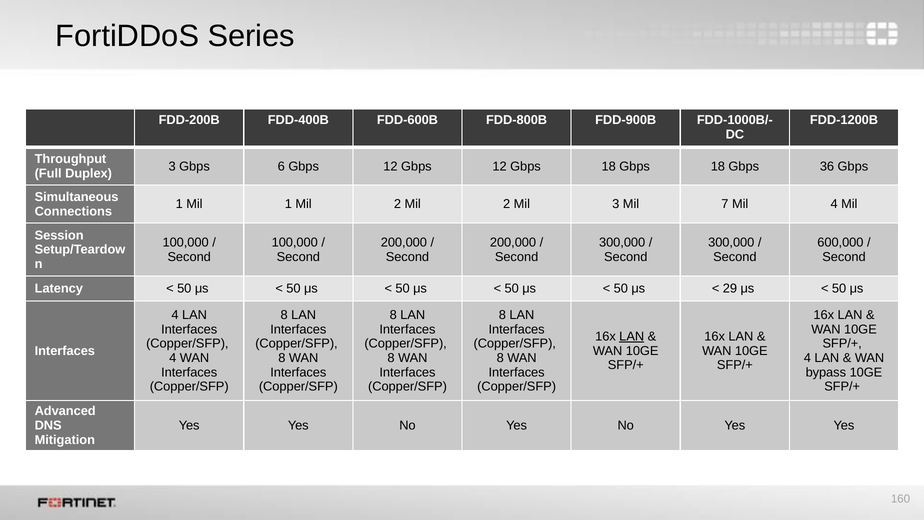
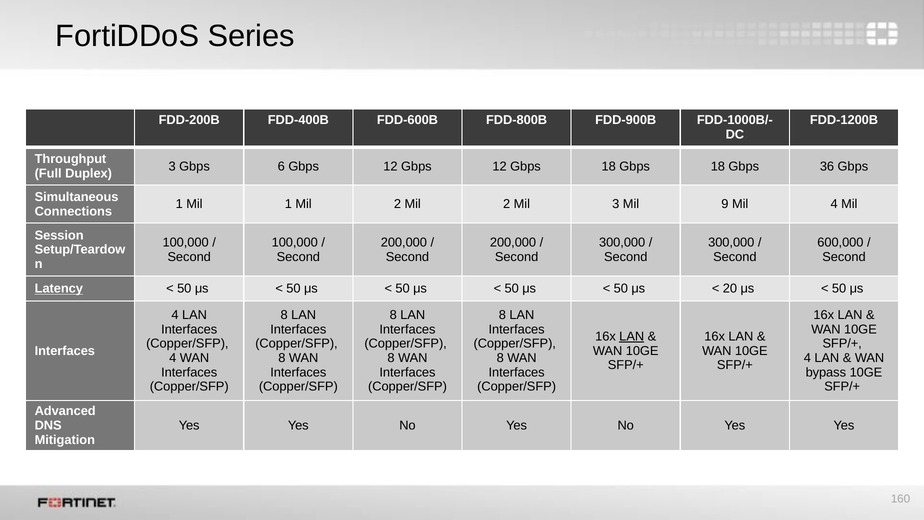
7: 7 -> 9 (725, 204)
Latency underline: none -> present (59, 289)
29: 29 -> 20 (730, 289)
